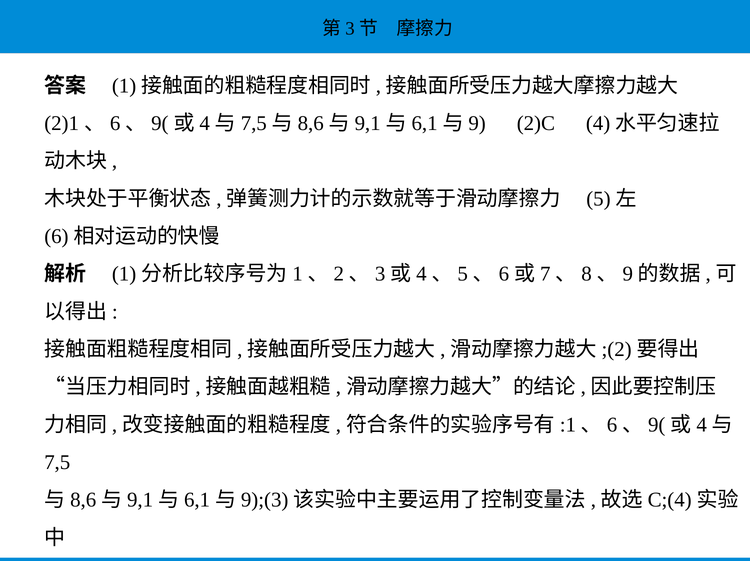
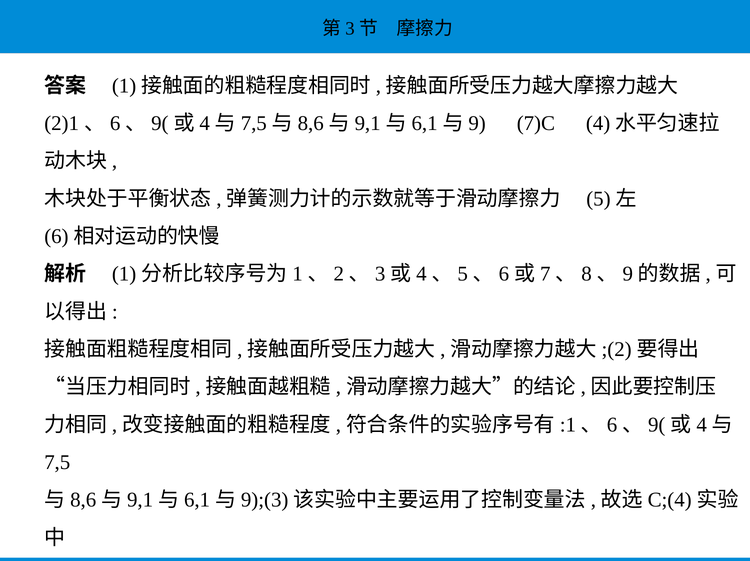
2)C: 2)C -> 7)C (536, 123)
